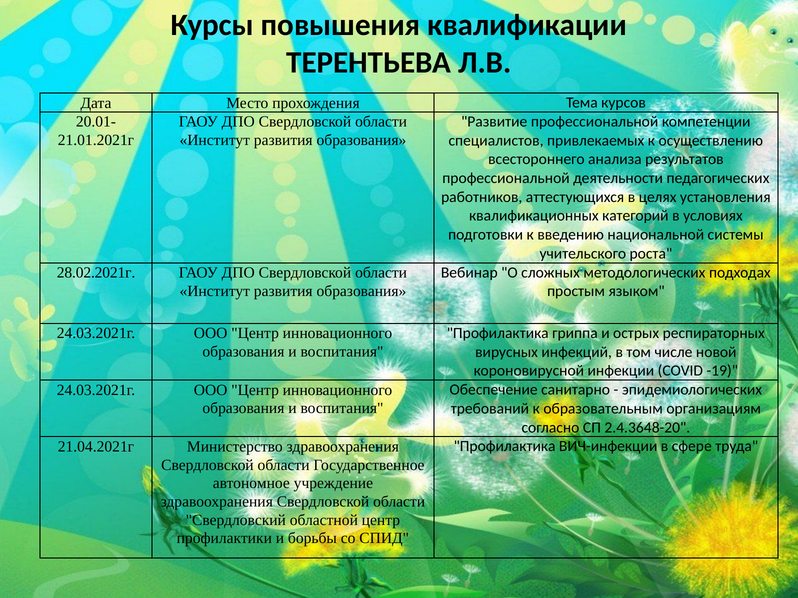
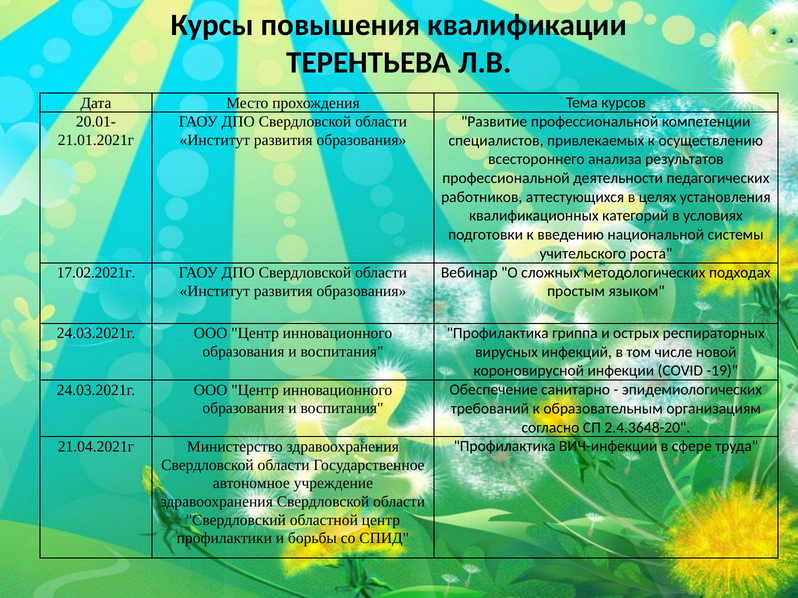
28.02.2021г: 28.02.2021г -> 17.02.2021г (96, 273)
